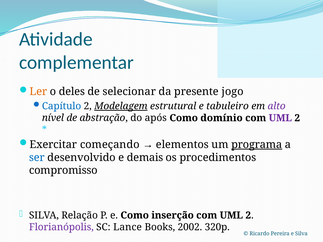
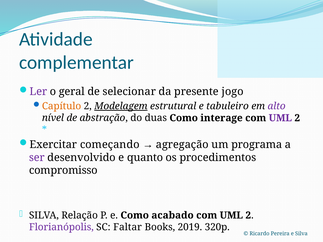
Ler colour: orange -> purple (38, 92)
deles: deles -> geral (72, 92)
Capítulo colour: blue -> orange (62, 106)
após: após -> duas (156, 118)
domínio: domínio -> interage (222, 118)
elementos: elementos -> agregação (182, 145)
programa underline: present -> none (257, 145)
ser colour: blue -> purple (37, 158)
demais: demais -> quanto (145, 158)
inserção: inserção -> acabado (173, 215)
Lance: Lance -> Faltar (128, 227)
2002: 2002 -> 2019 (190, 227)
